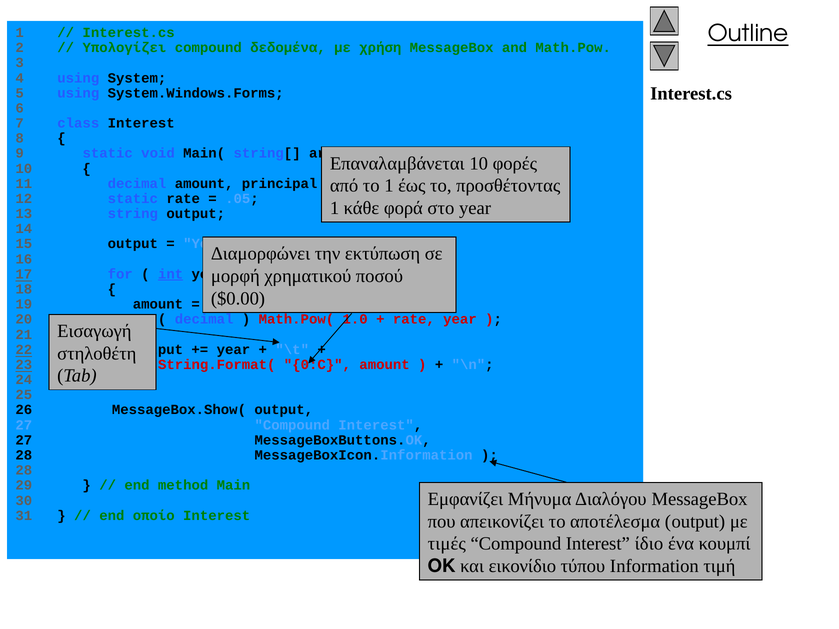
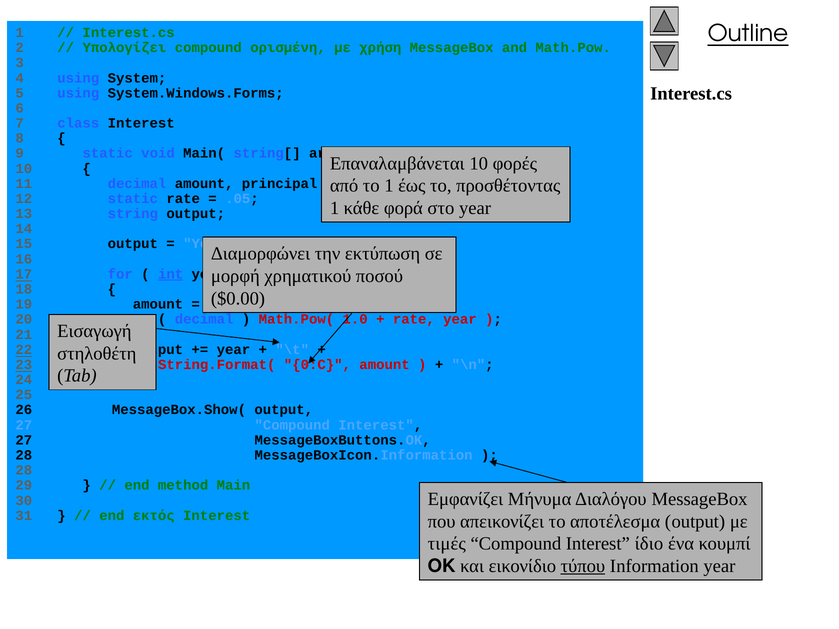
δεδομένα: δεδομένα -> ορισμένη (288, 48)
οποίο: οποίο -> εκτός (154, 516)
τύπου underline: none -> present (583, 566)
Ιnformation τιμή: τιμή -> year (719, 566)
